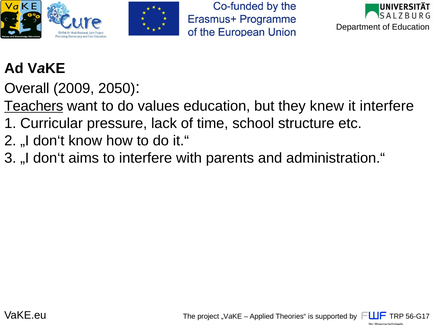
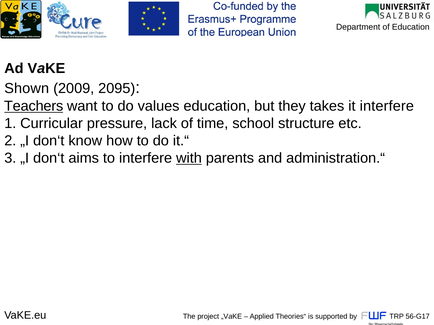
Overall: Overall -> Shown (27, 88)
2050: 2050 -> 2095 (117, 88)
knew: knew -> takes (327, 106)
with underline: none -> present (189, 158)
